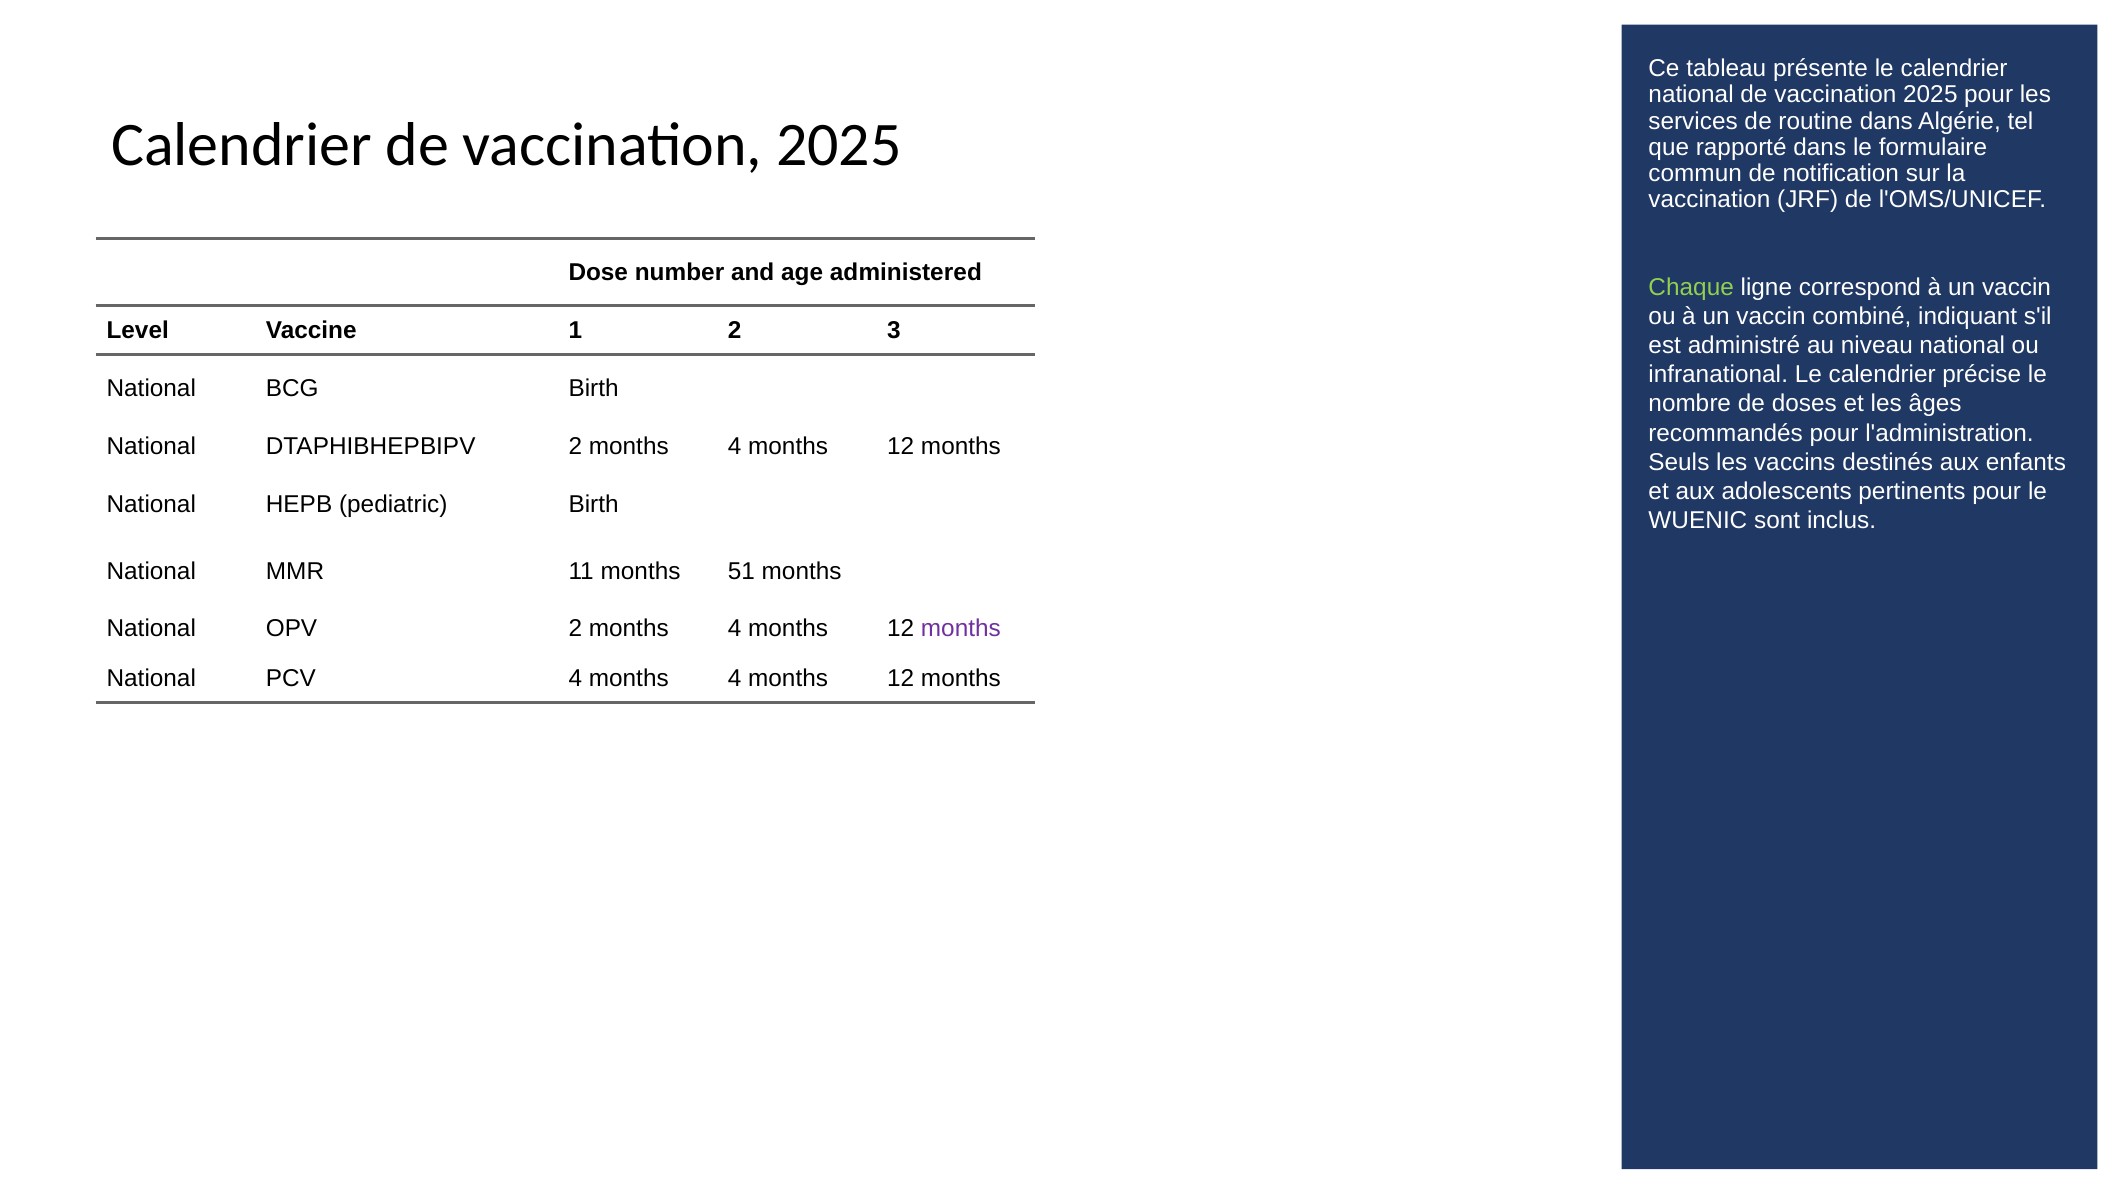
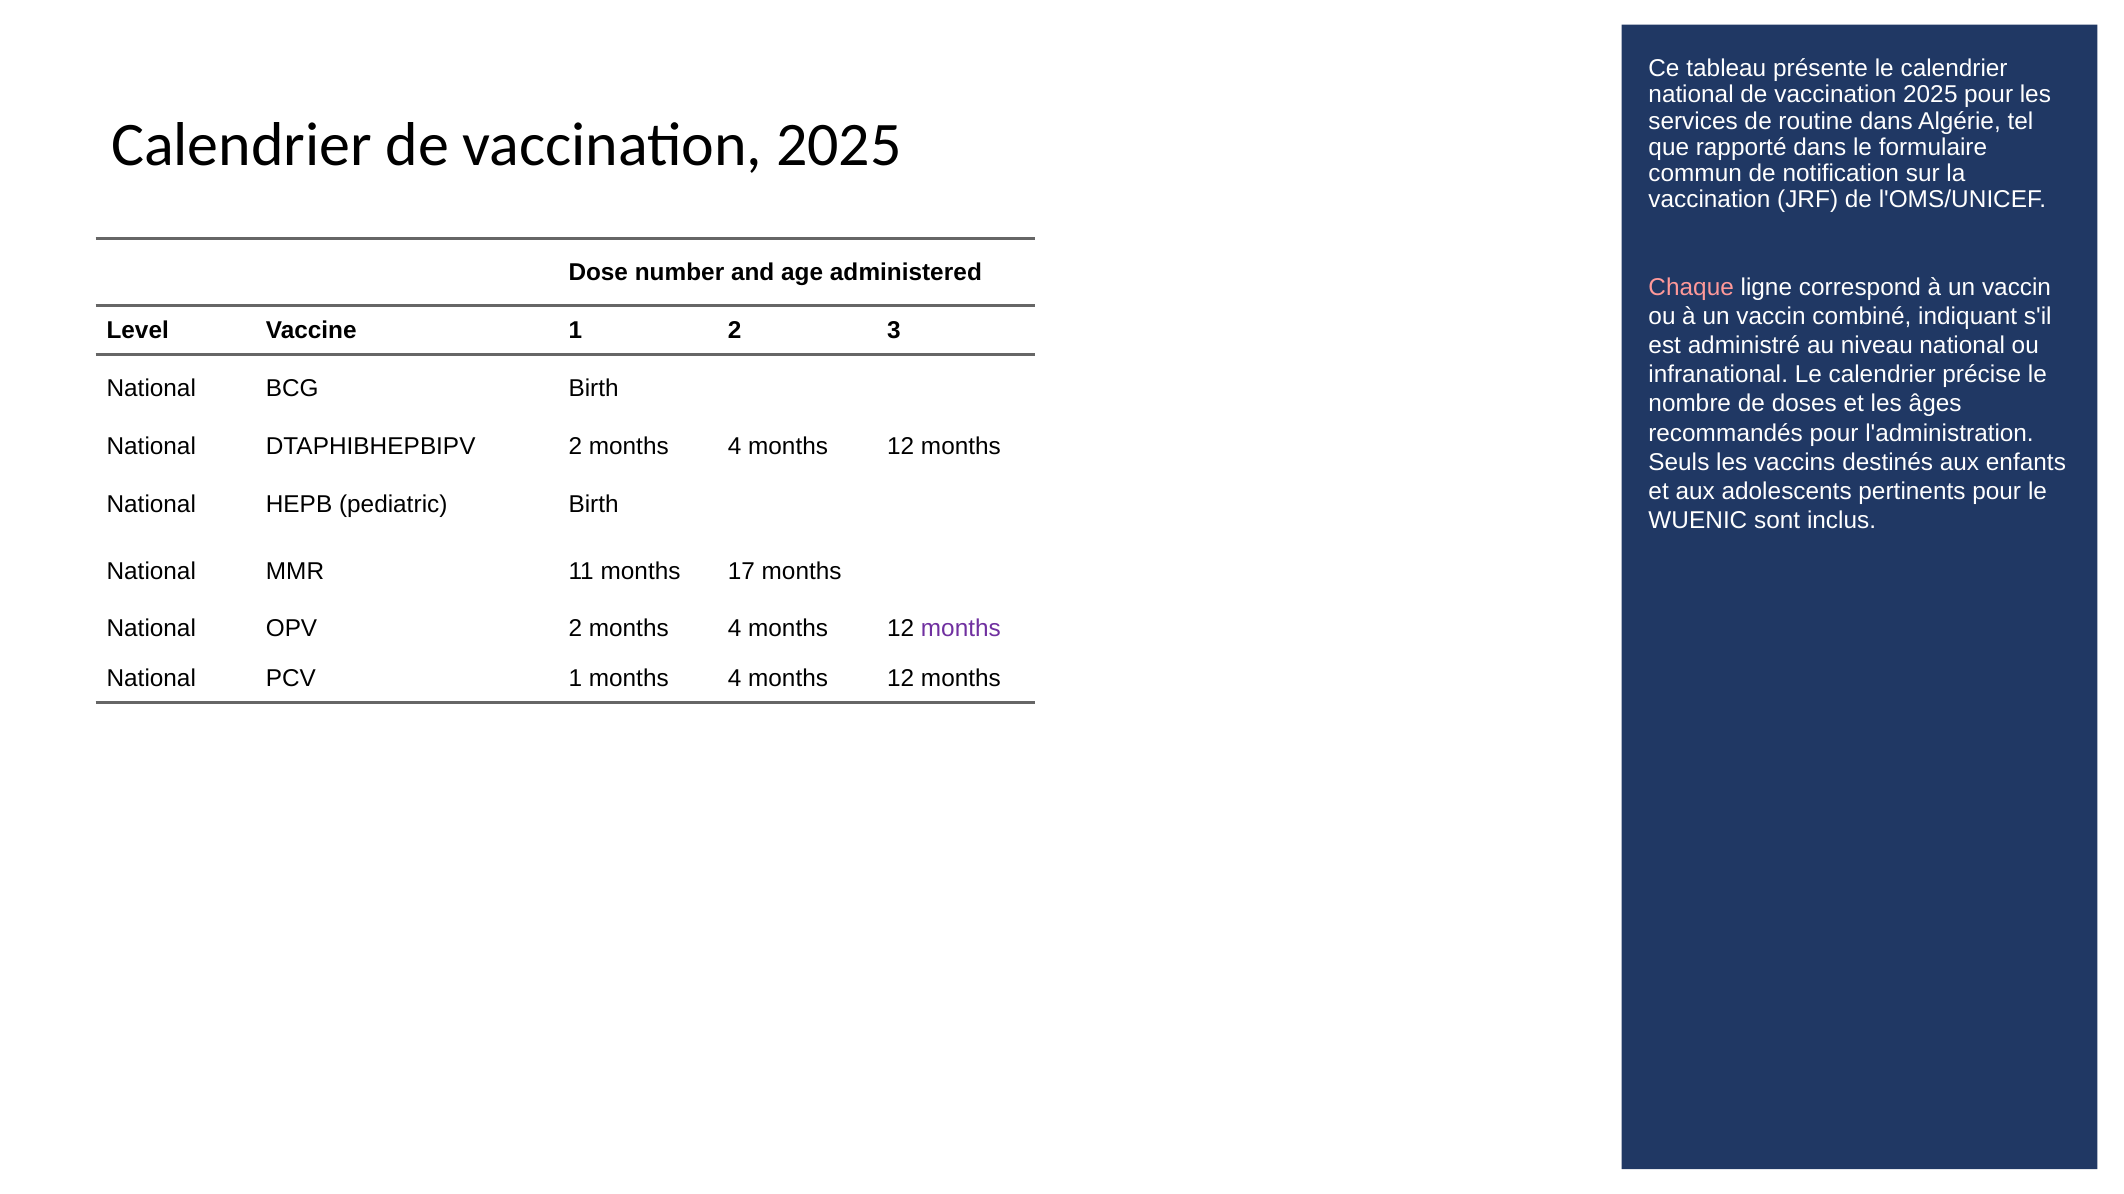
Chaque colour: light green -> pink (1691, 287)
51: 51 -> 17 (741, 571)
PCV 4: 4 -> 1 (575, 679)
